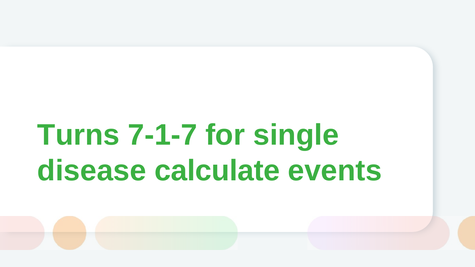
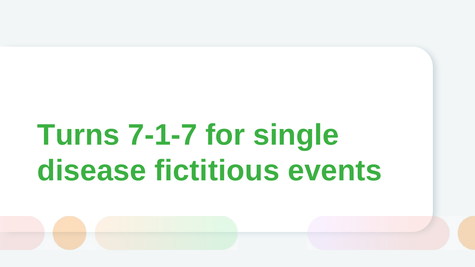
calculate: calculate -> fictitious (217, 171)
